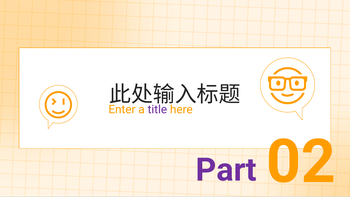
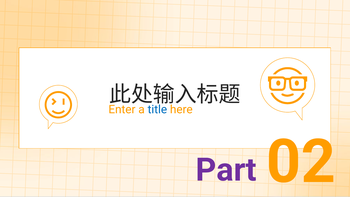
title colour: purple -> blue (157, 110)
